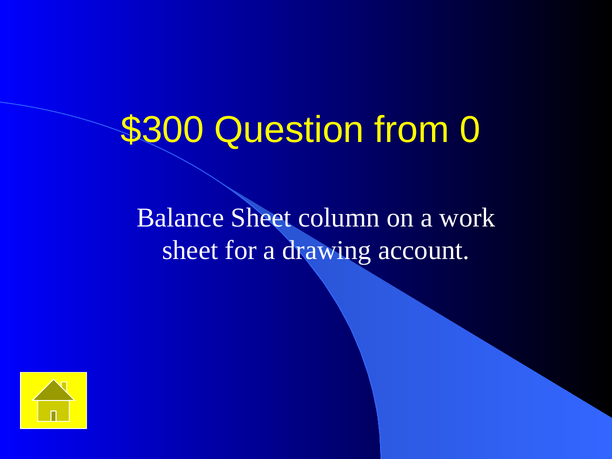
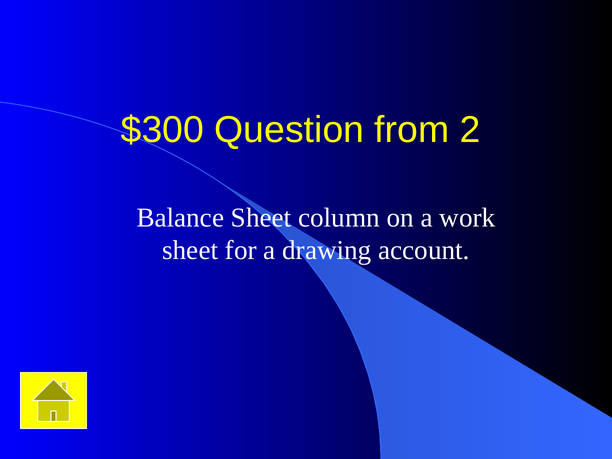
0: 0 -> 2 (470, 130)
